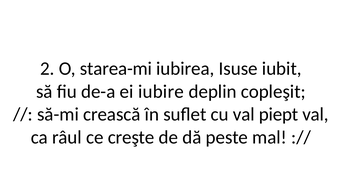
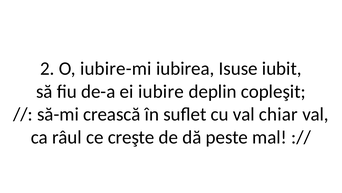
starea-mi: starea-mi -> iubire-mi (116, 68)
piept: piept -> chiar (278, 114)
